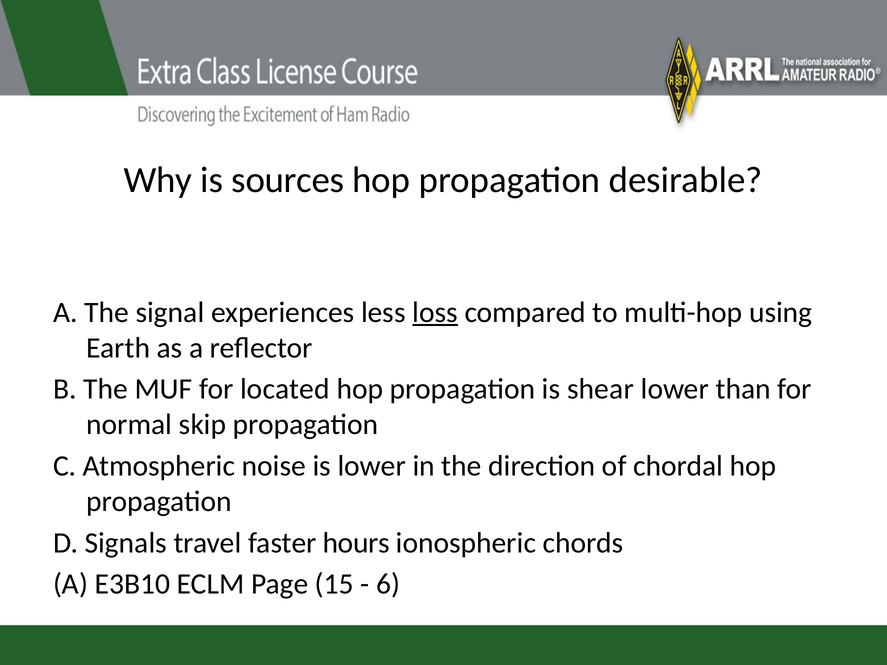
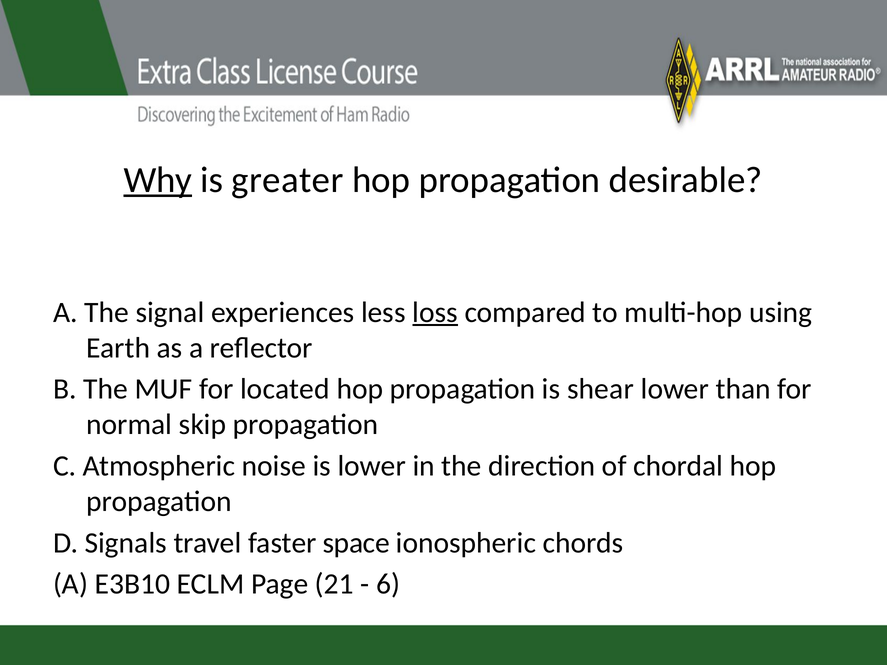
Why underline: none -> present (158, 180)
sources: sources -> greater (287, 180)
hours: hours -> space (356, 543)
15: 15 -> 21 (334, 584)
